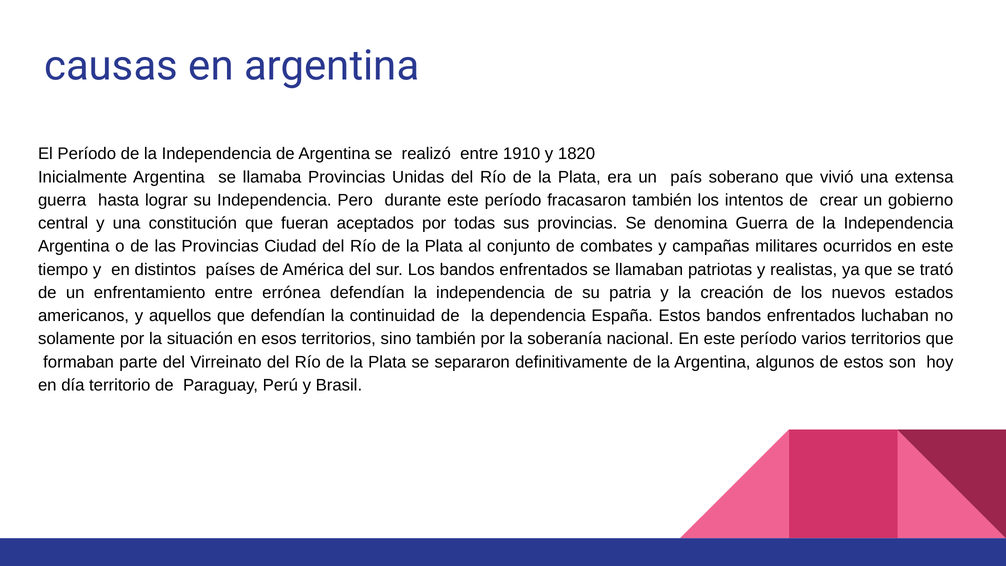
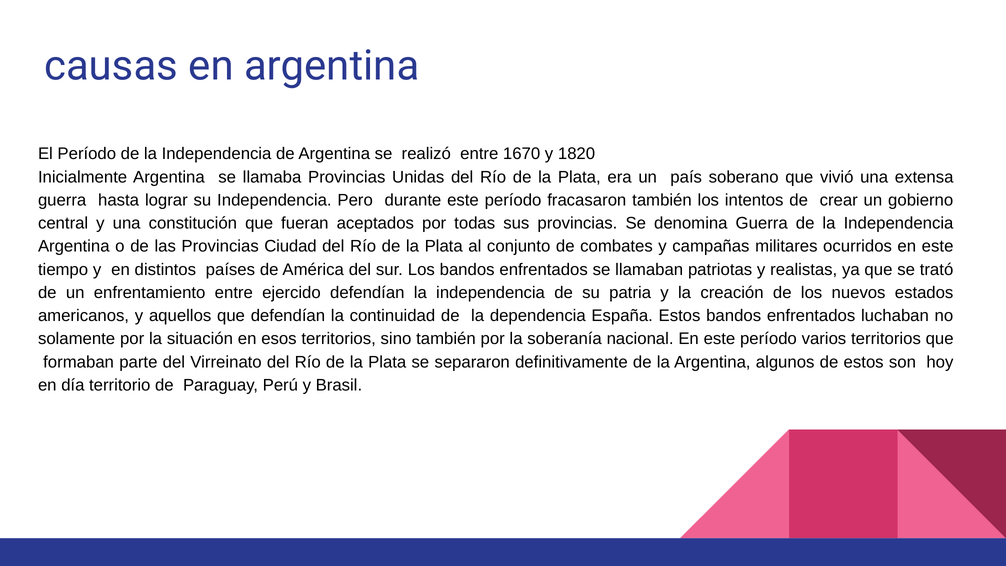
1910: 1910 -> 1670 (522, 154)
errónea: errónea -> ejercido (291, 293)
